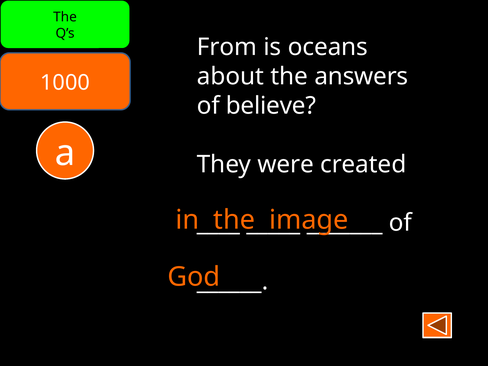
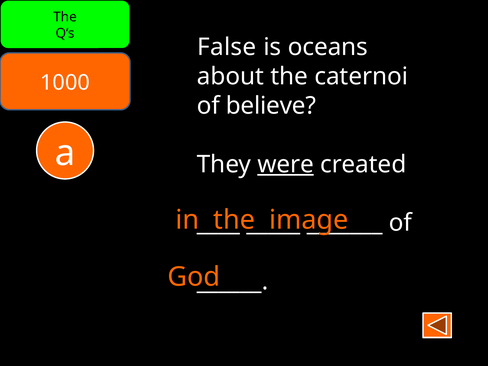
From: From -> False (227, 47)
answers: answers -> caternoi (361, 76)
were underline: none -> present (286, 164)
